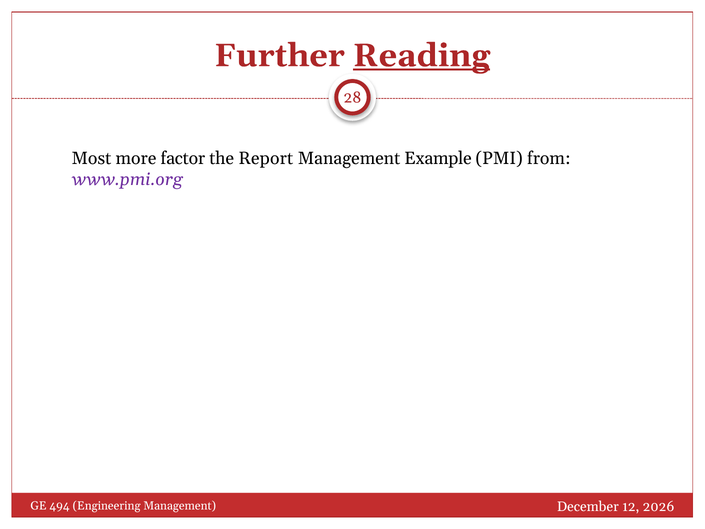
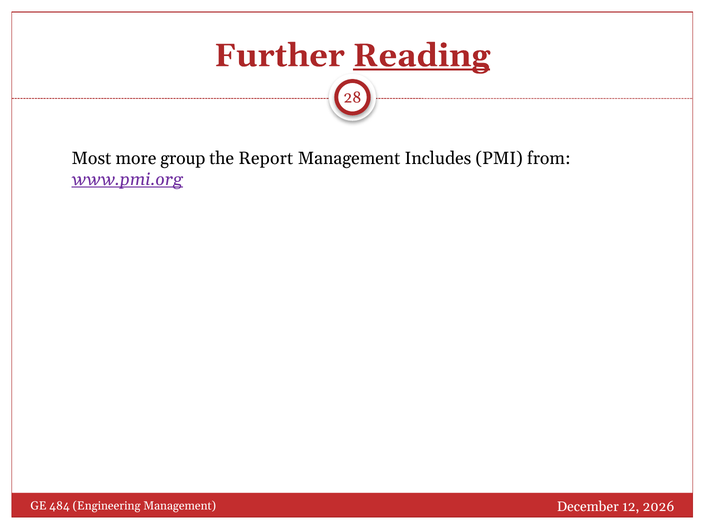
factor: factor -> group (183, 158)
Example: Example -> Includes (438, 158)
www.pmi.org underline: none -> present (127, 180)
494: 494 -> 484 (60, 506)
